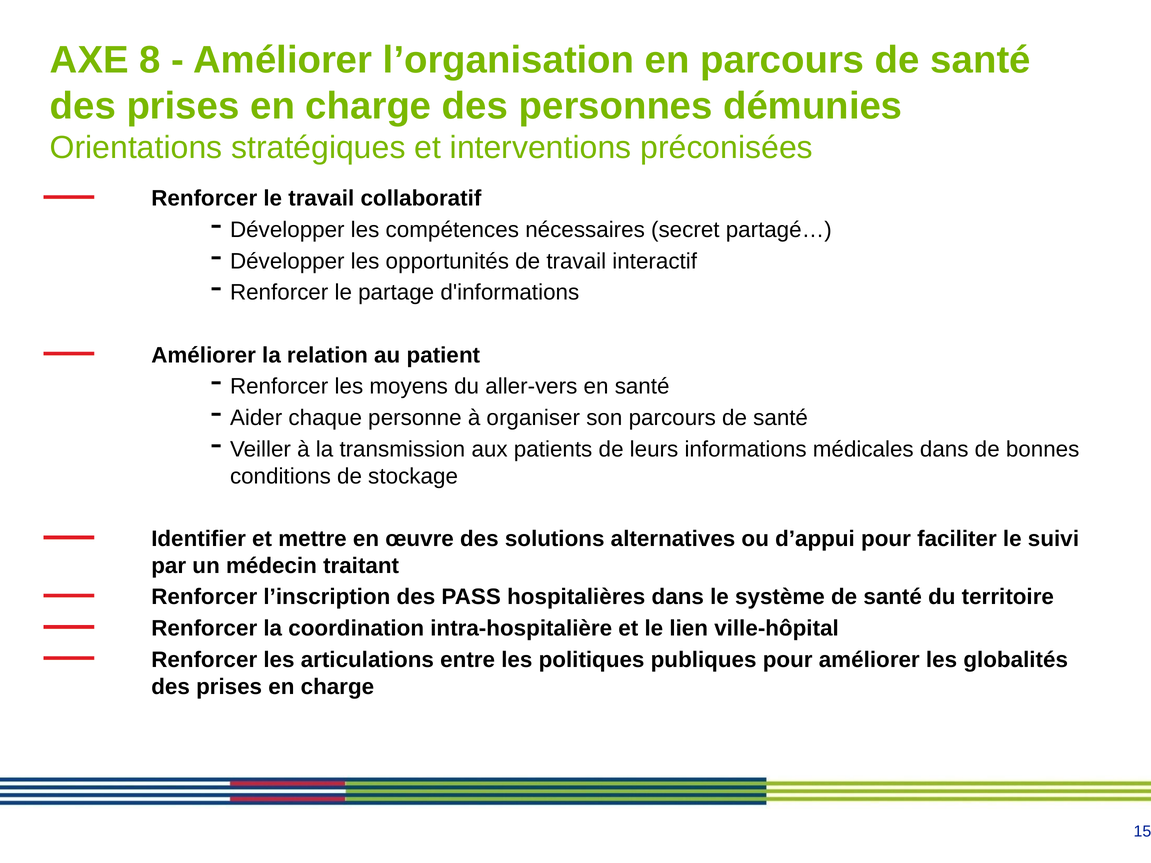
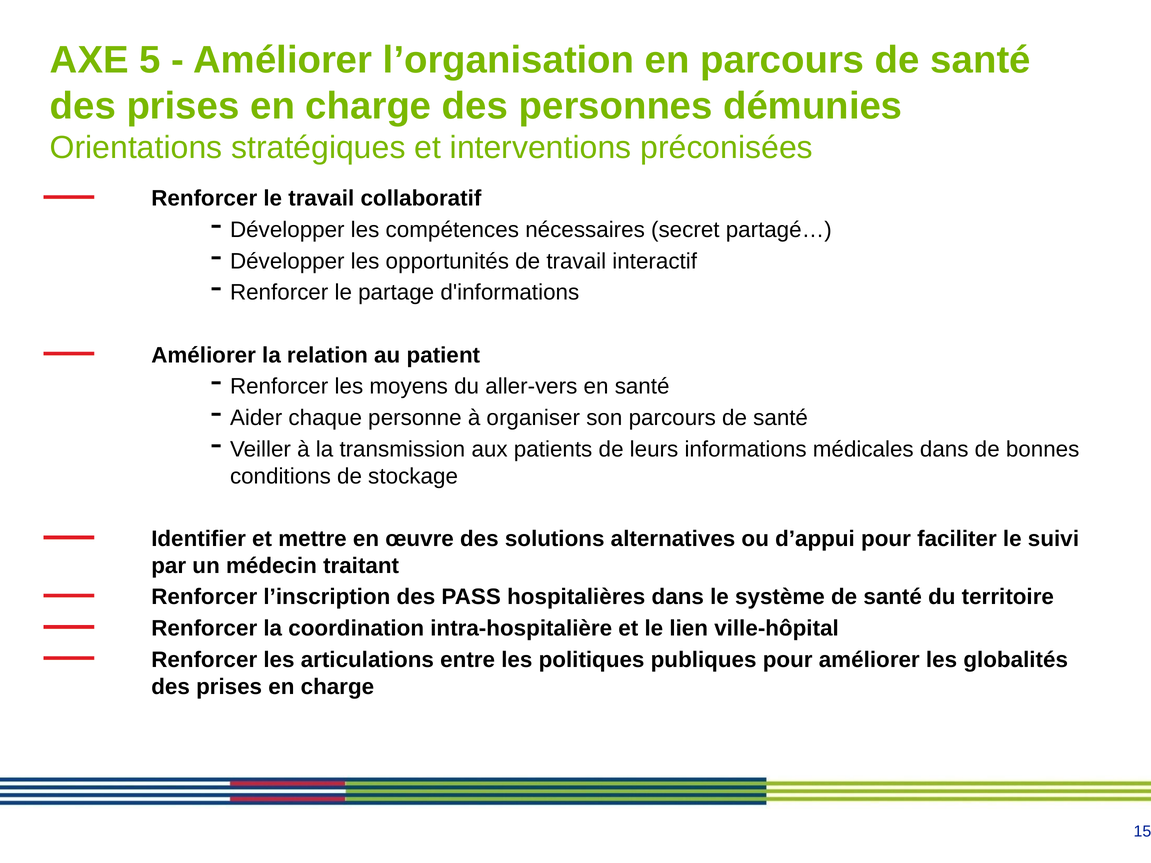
8: 8 -> 5 (150, 60)
